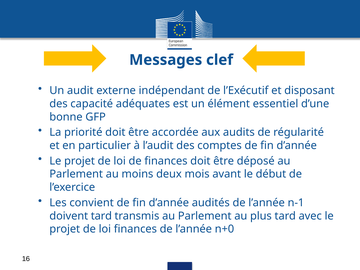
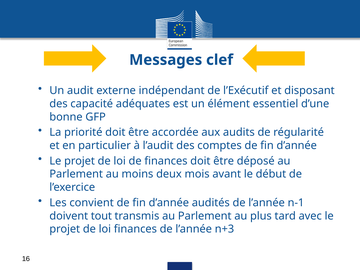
doivent tard: tard -> tout (101, 216)
n+0: n+0 -> n+3 (224, 229)
